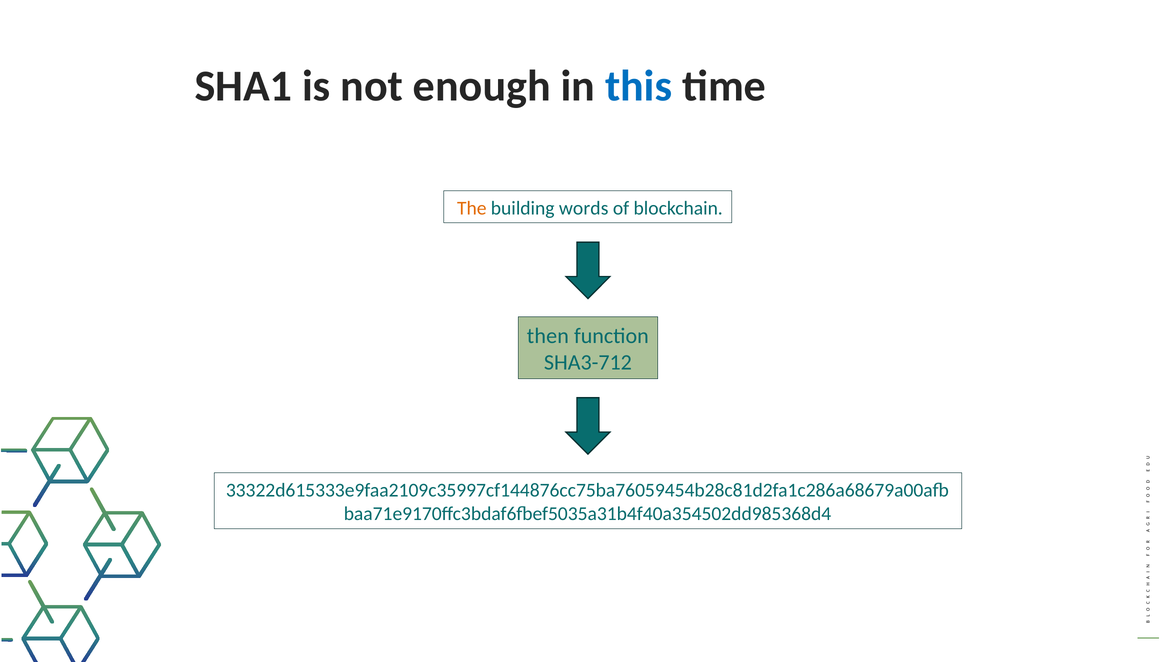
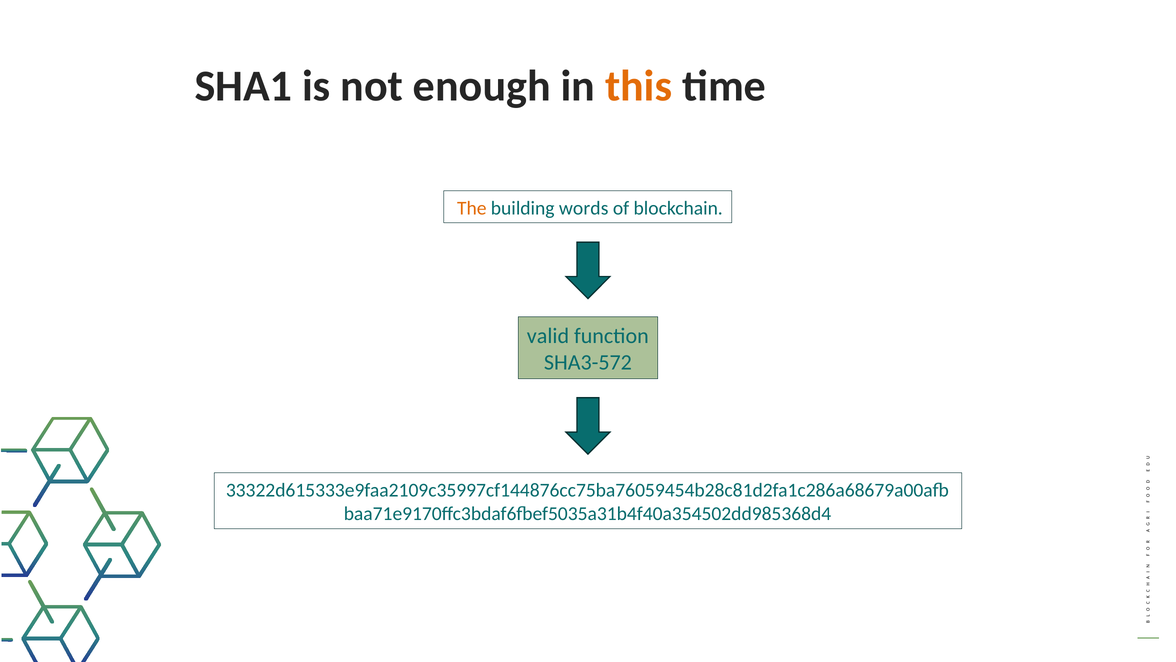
this colour: blue -> orange (639, 86)
then: then -> valid (548, 336)
SHA3-712: SHA3-712 -> SHA3-572 (588, 362)
